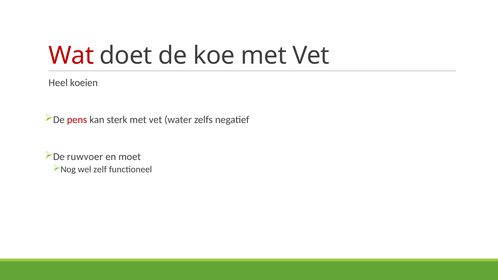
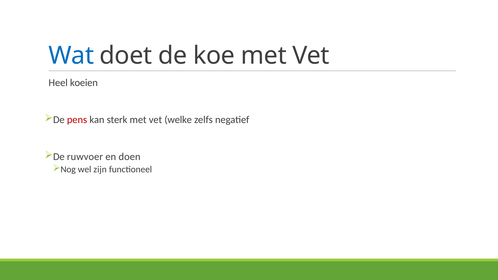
Wat colour: red -> blue (71, 56)
water: water -> welke (178, 120)
moet: moet -> doen (130, 157)
zelf: zelf -> zijn (100, 169)
